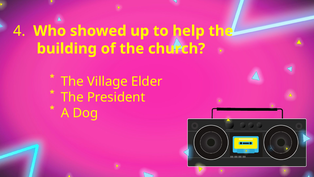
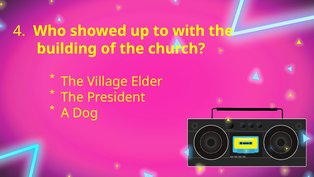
help: help -> with (189, 31)
